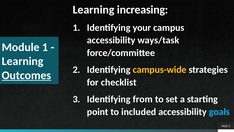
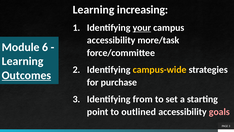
your underline: none -> present (142, 28)
ways/task: ways/task -> more/task (158, 40)
Module 1: 1 -> 6 (45, 47)
checklist: checklist -> purchase (119, 82)
included: included -> outlined (139, 111)
goals colour: light blue -> pink (219, 111)
